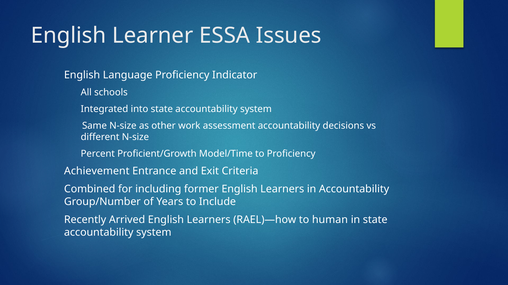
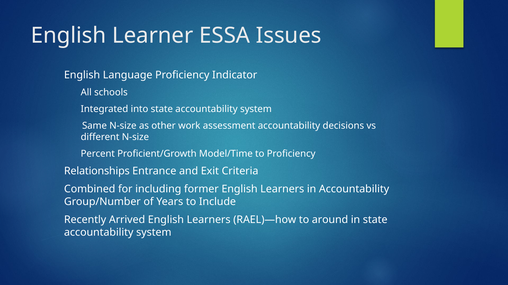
Achievement: Achievement -> Relationships (97, 172)
human: human -> around (330, 220)
